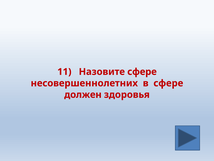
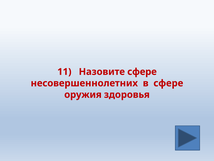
должен: должен -> оружия (83, 94)
